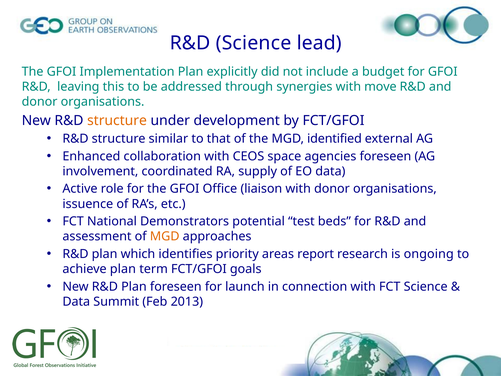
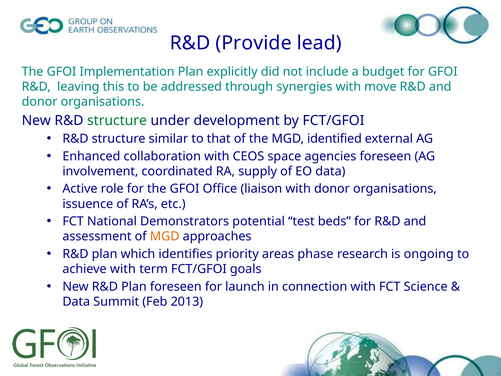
R&D Science: Science -> Provide (254, 43)
structure colour: orange -> green (117, 120)
report: report -> phase (315, 254)
achieve plan: plan -> with (123, 269)
